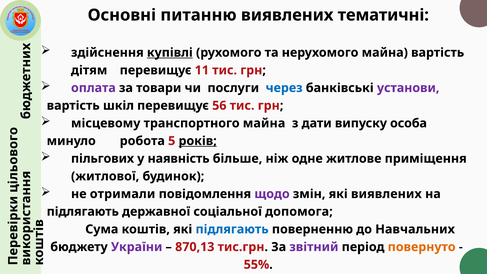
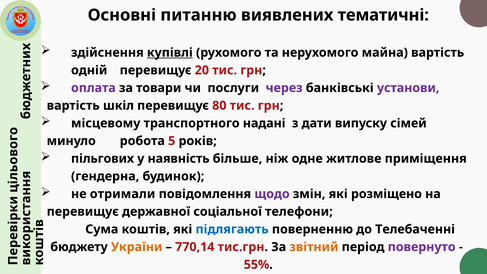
дітям: дітям -> одній (89, 70)
11: 11 -> 20 (202, 70)
через colour: blue -> purple (284, 88)
56: 56 -> 80 (219, 106)
транспортного майна: майна -> надані (264, 123)
особа: особа -> сімей (408, 123)
років underline: present -> none (198, 141)
житлової: житлової -> гендерна (105, 176)
які виявлених: виявлених -> розміщено (386, 194)
підлягають: підлягають -> перевищує (83, 212)
допомога: допомога -> телефони (299, 212)
Навчальних: Навчальних -> Телебаченні (415, 229)
України colour: purple -> orange (137, 247)
870,13: 870,13 -> 770,14 (195, 247)
звітний colour: purple -> orange (314, 247)
повернуто colour: orange -> purple (422, 247)
